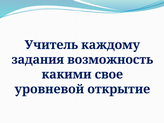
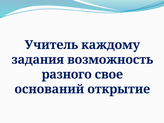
какими: какими -> разного (67, 74)
уровневой: уровневой -> оснований (49, 89)
